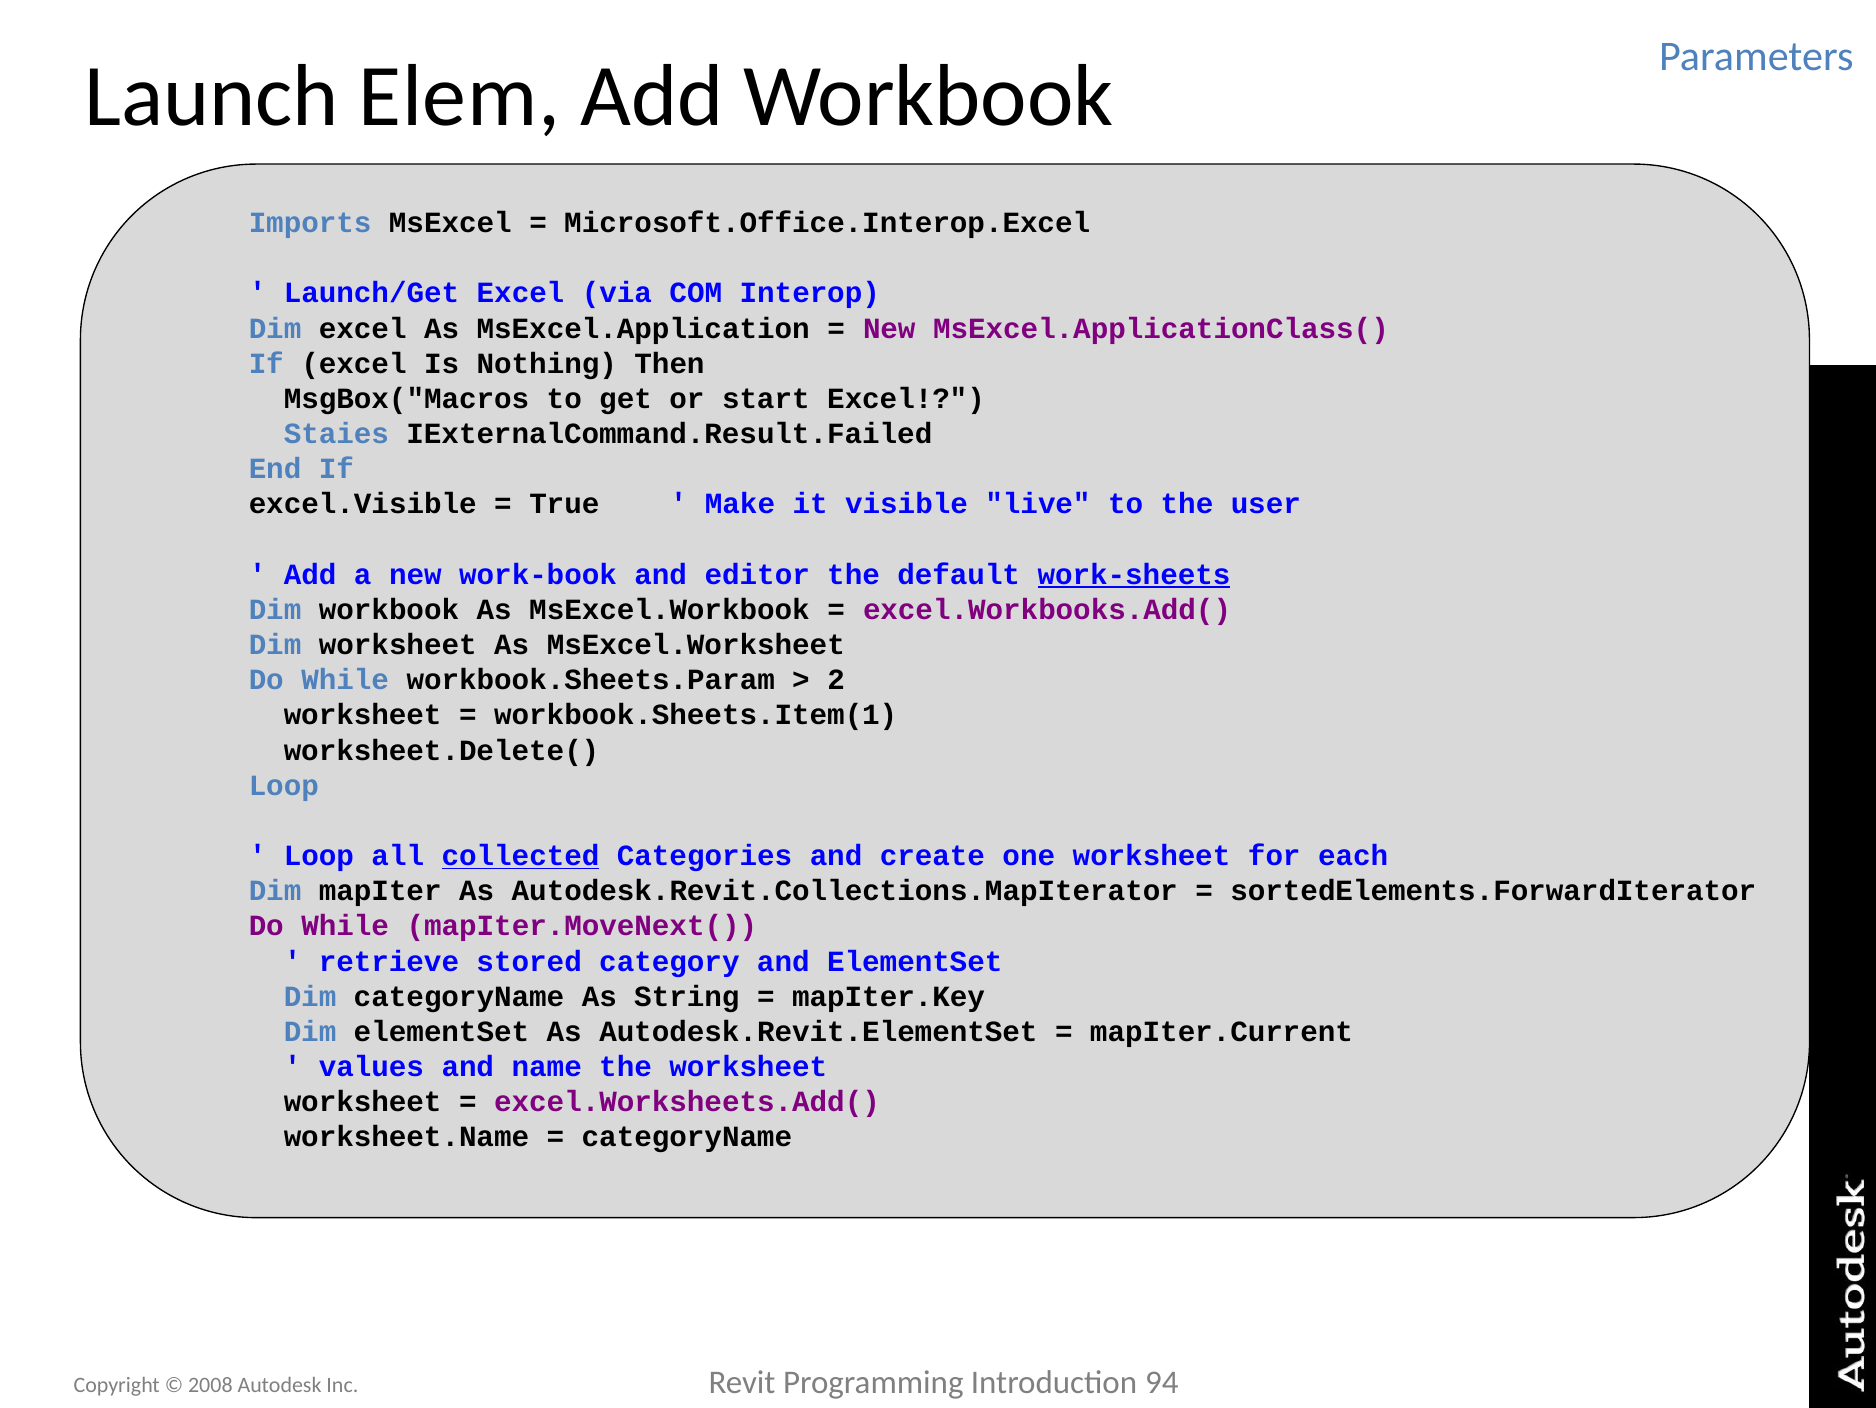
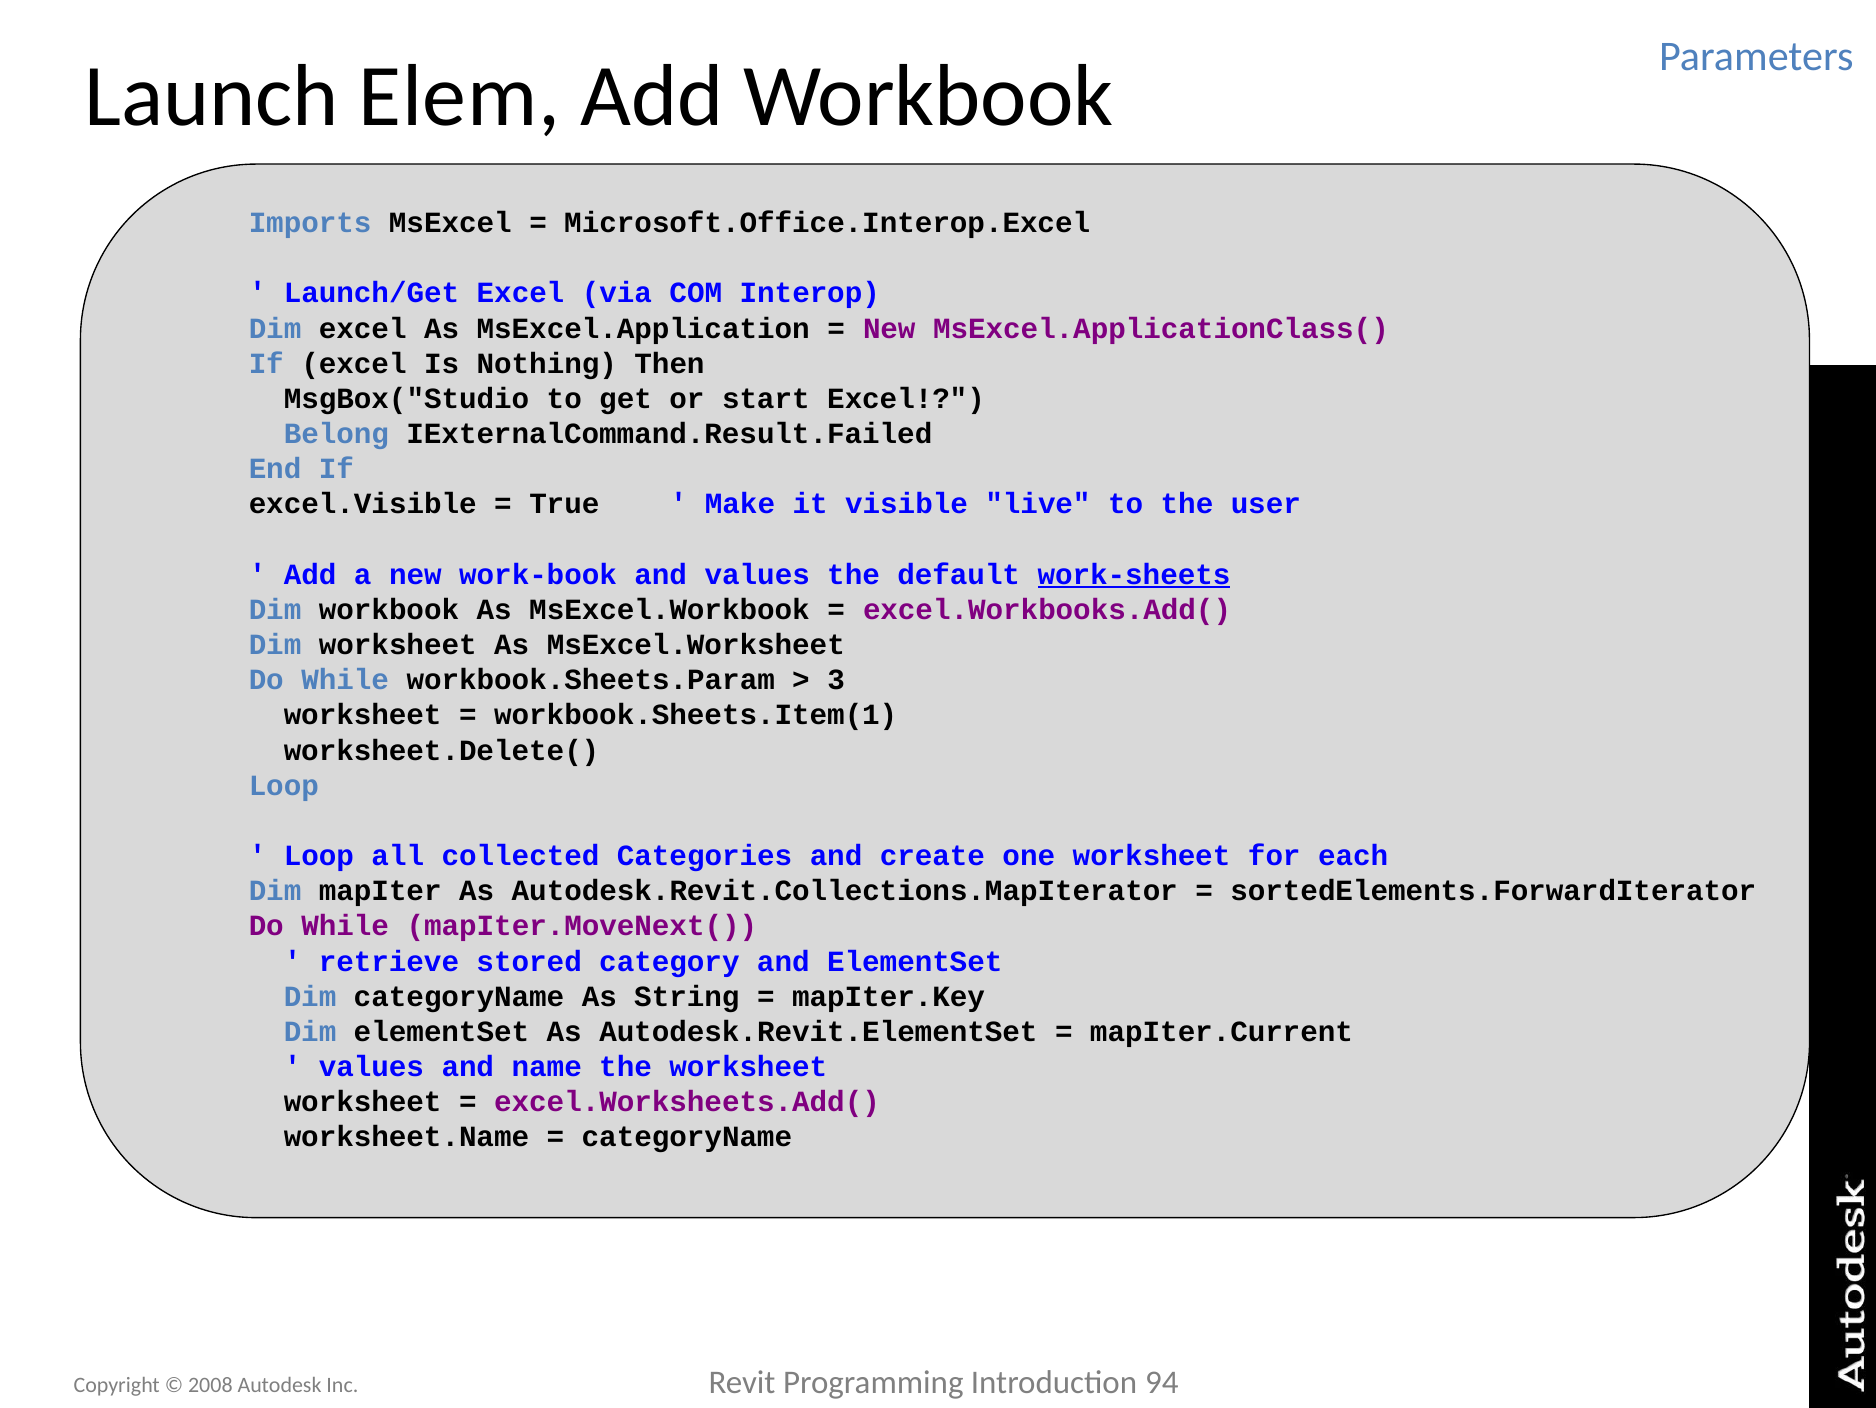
MsgBox("Macros: MsgBox("Macros -> MsgBox("Studio (407, 399)
Staies: Staies -> Belong (336, 434)
and editor: editor -> values (757, 574)
2: 2 -> 3 (836, 680)
collected underline: present -> none (521, 856)
